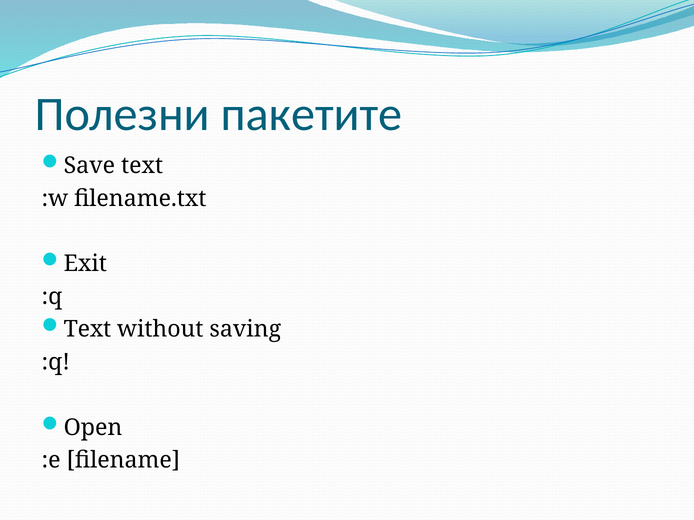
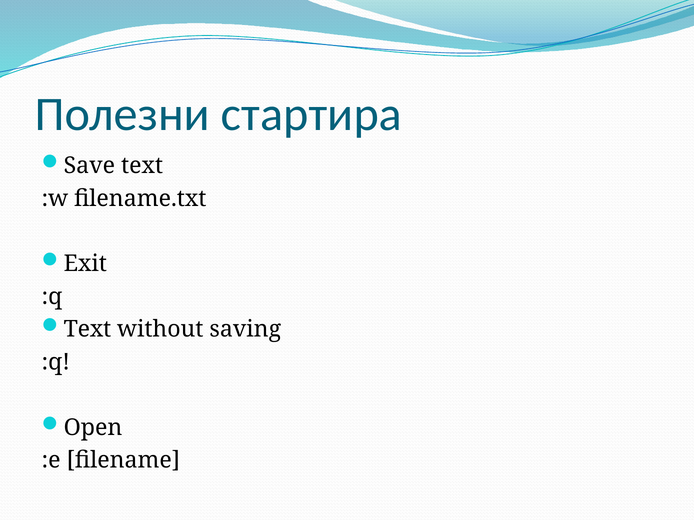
пакетите: пакетите -> стартира (311, 115)
